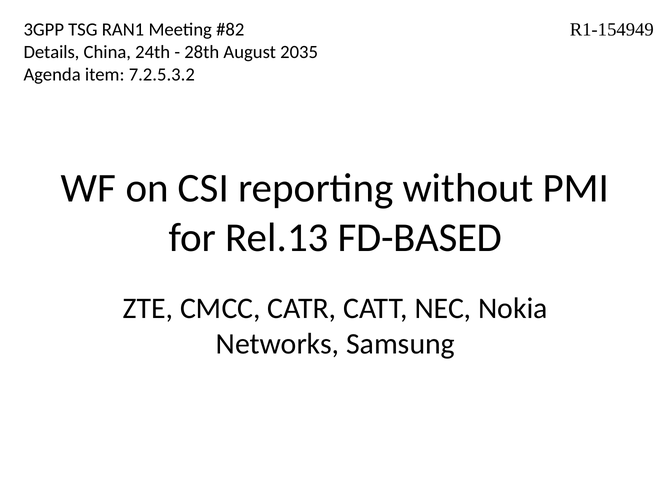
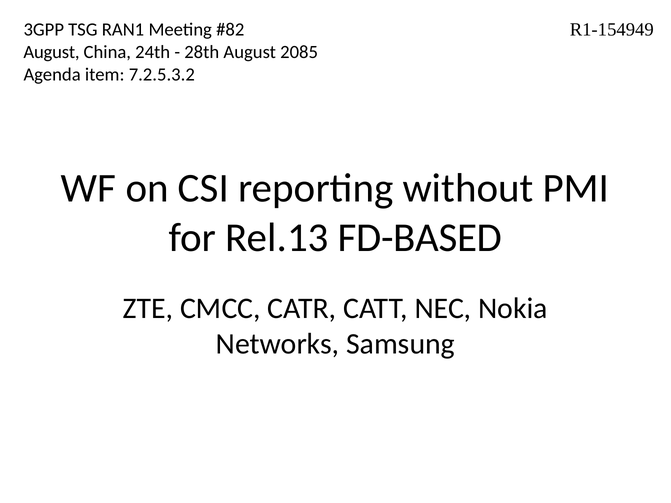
Details: Details -> August (52, 52)
2035: 2035 -> 2085 (299, 52)
